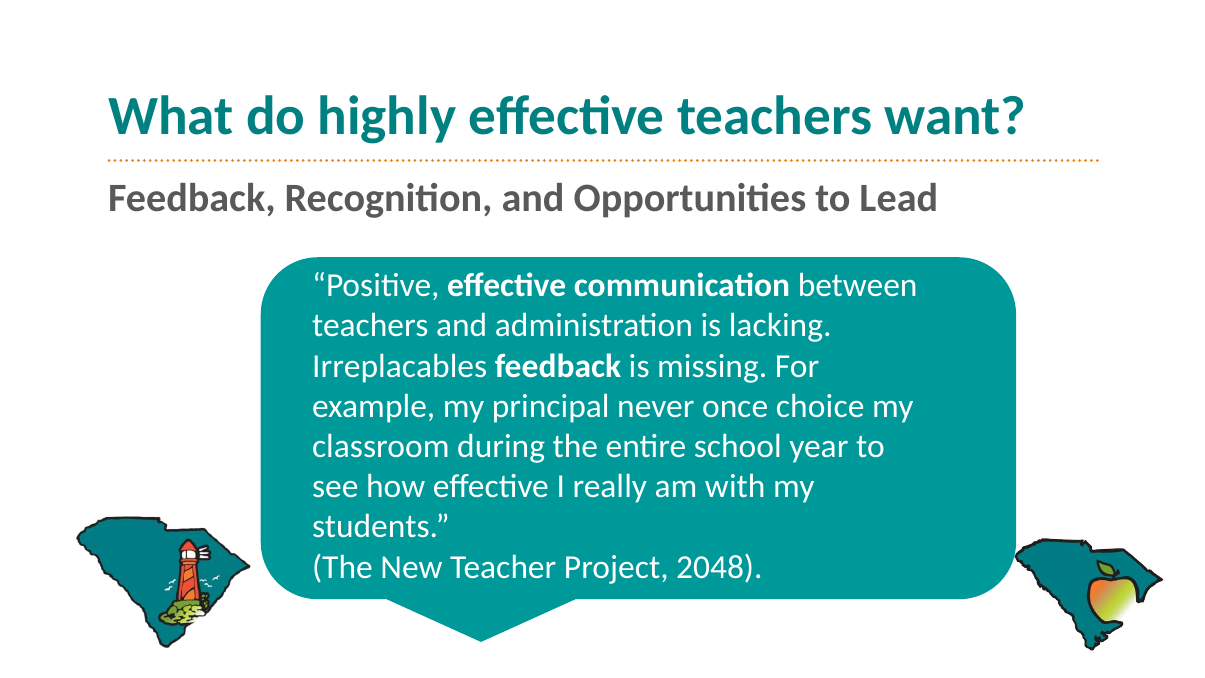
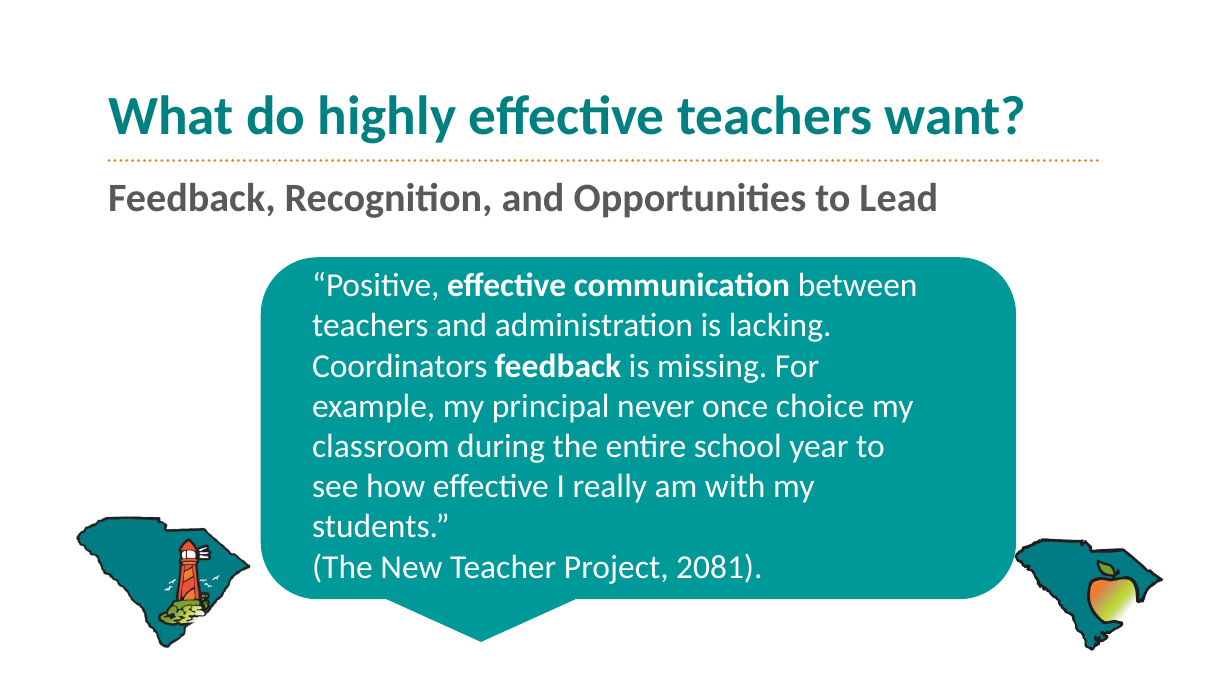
Irreplacables: Irreplacables -> Coordinators (400, 366)
2048: 2048 -> 2081 (719, 567)
